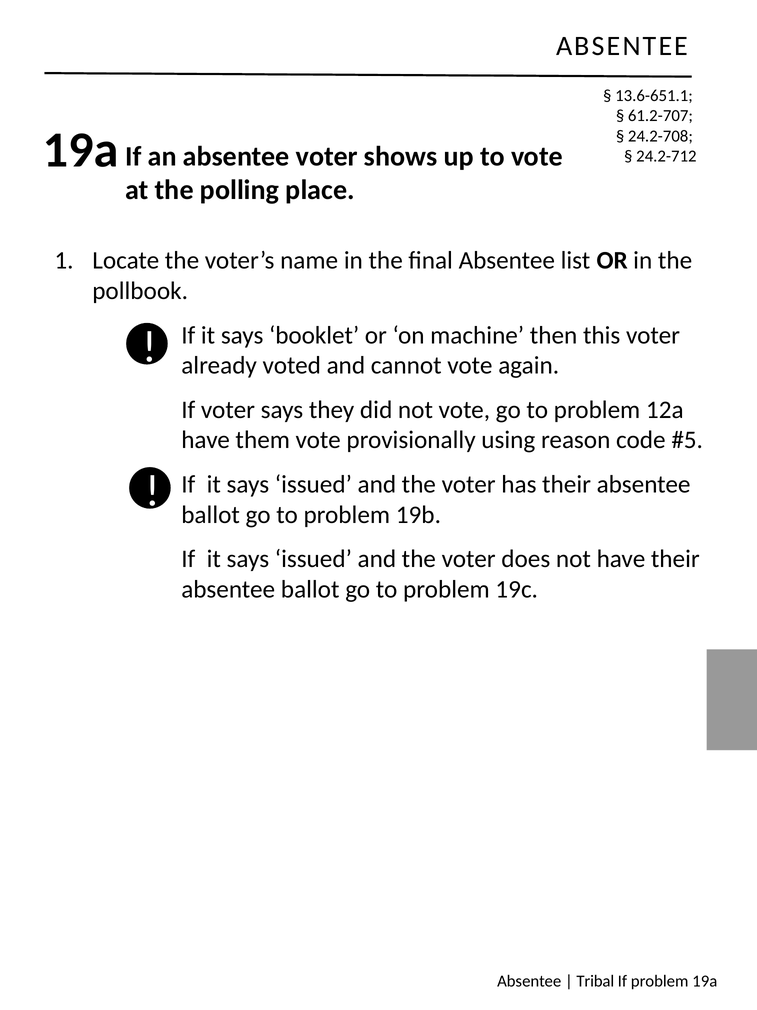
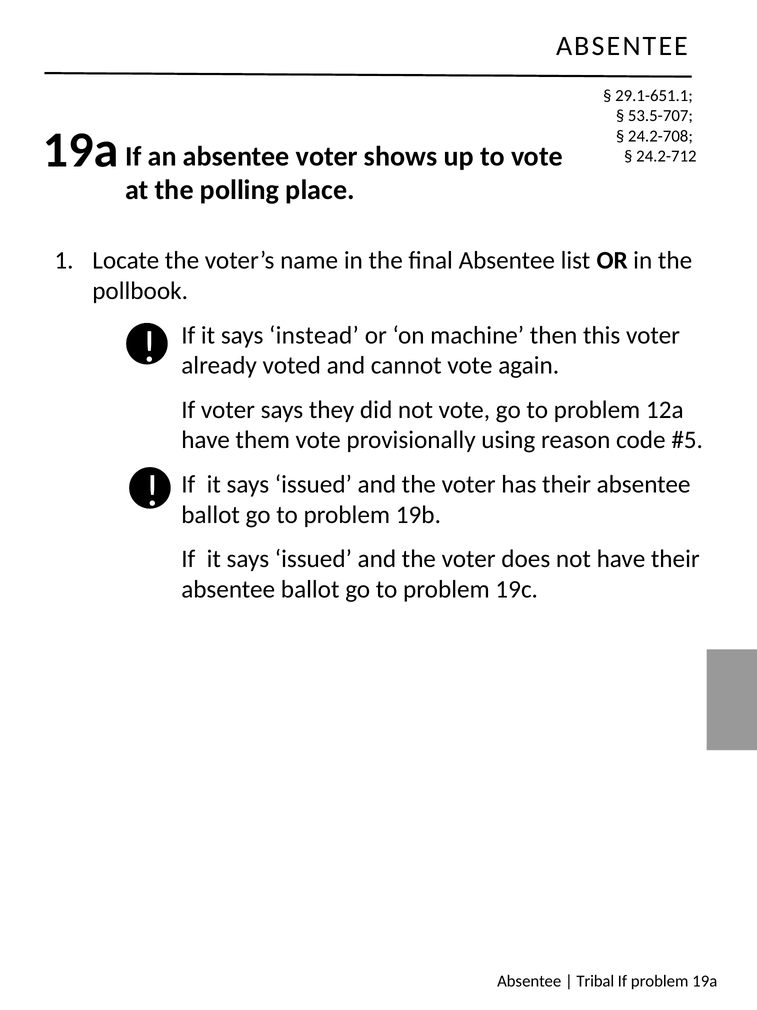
13.6-651.1: 13.6-651.1 -> 29.1-651.1 (654, 96)
61.2-707: 61.2-707 -> 53.5-707 (660, 116)
booklet: booklet -> instead (314, 335)
